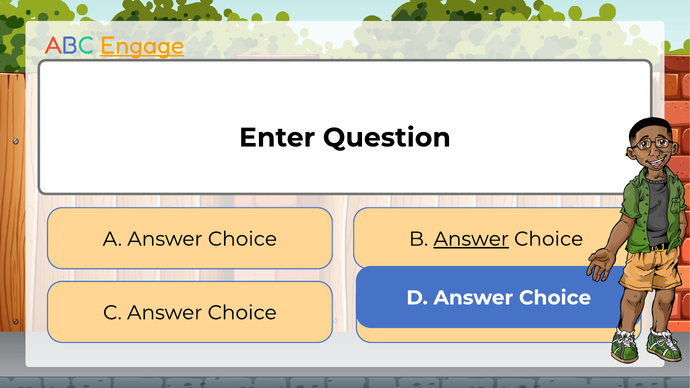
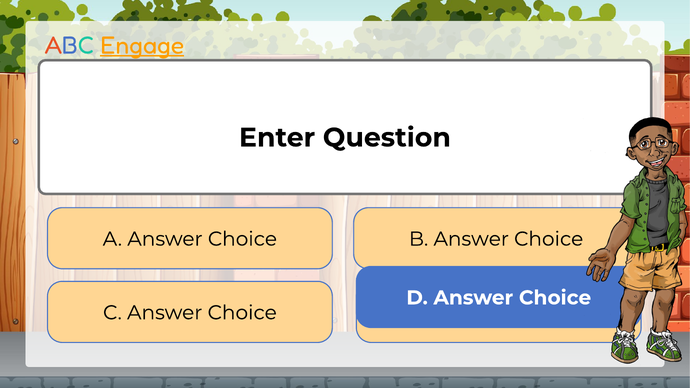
Answer underline: present -> none (471, 239)
